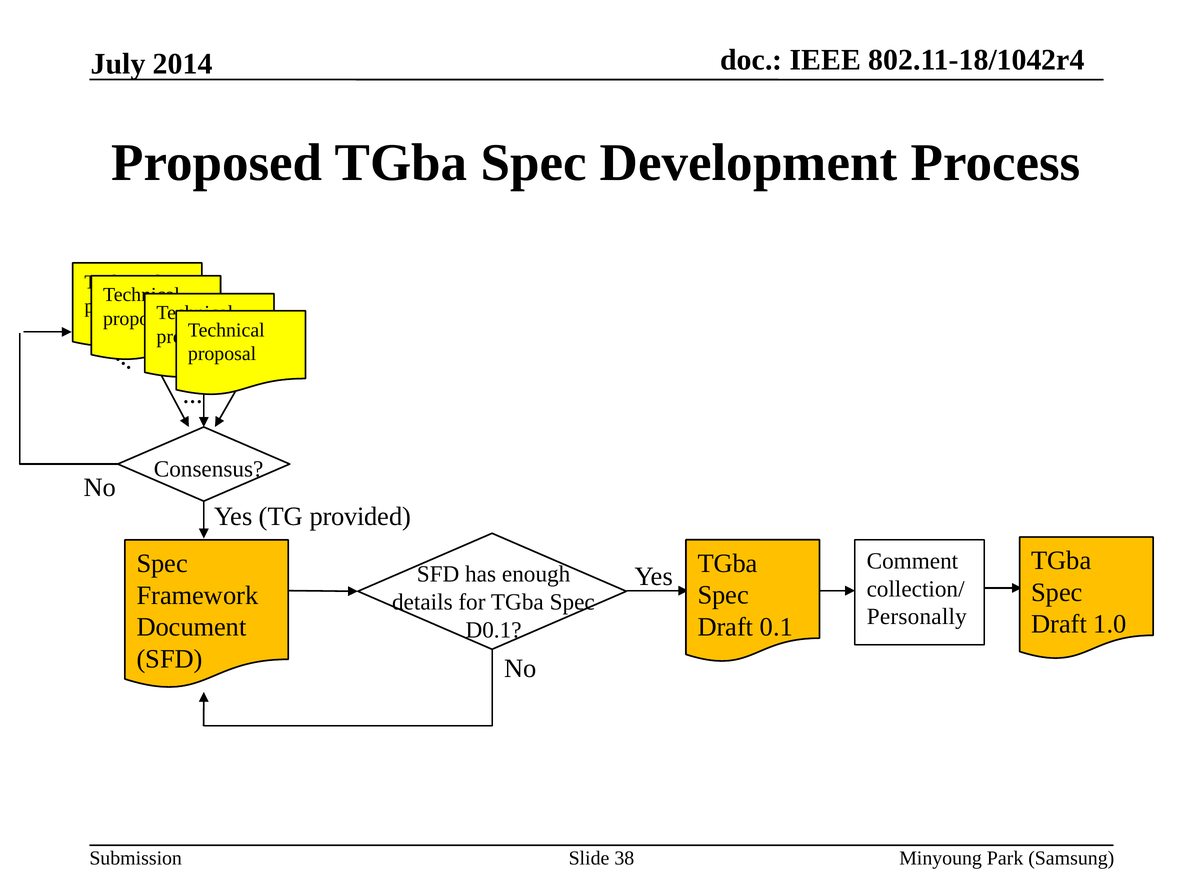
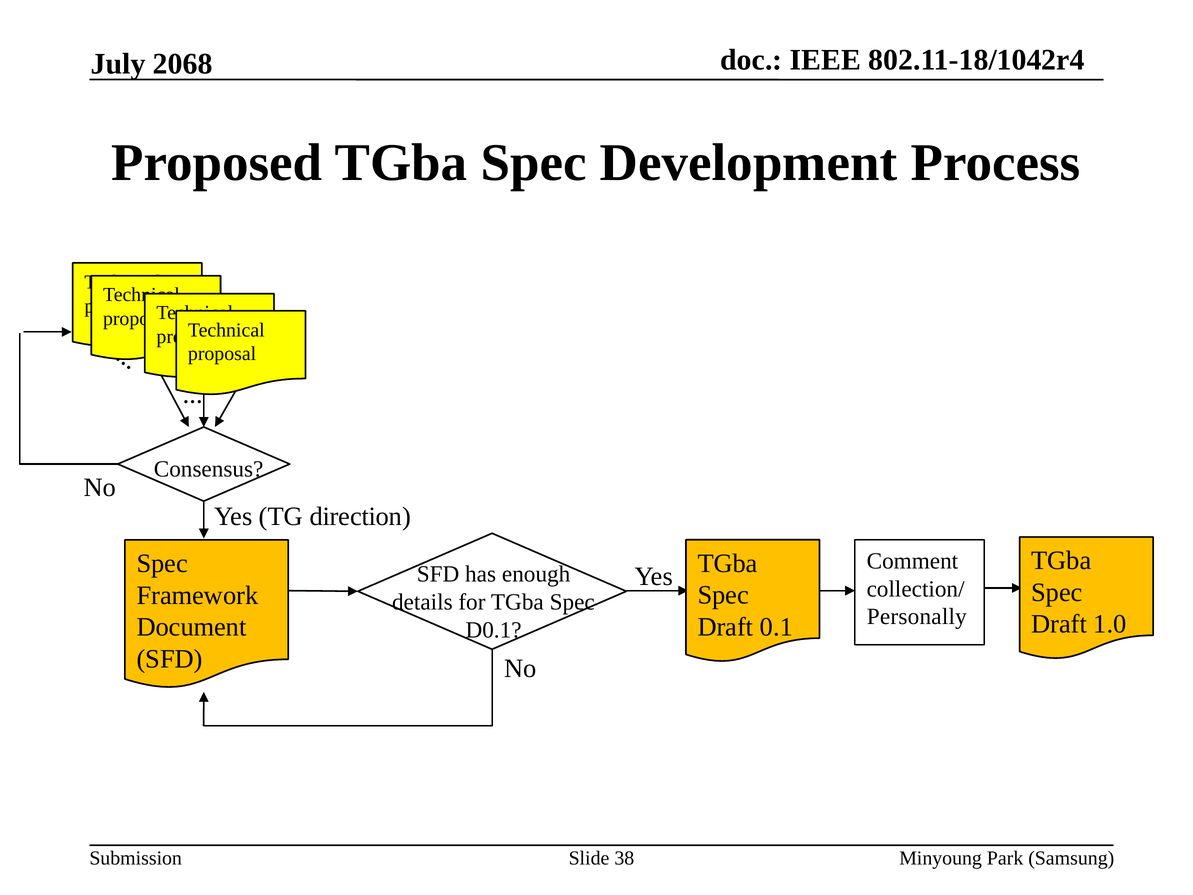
2014: 2014 -> 2068 (183, 64)
provided: provided -> direction (360, 516)
